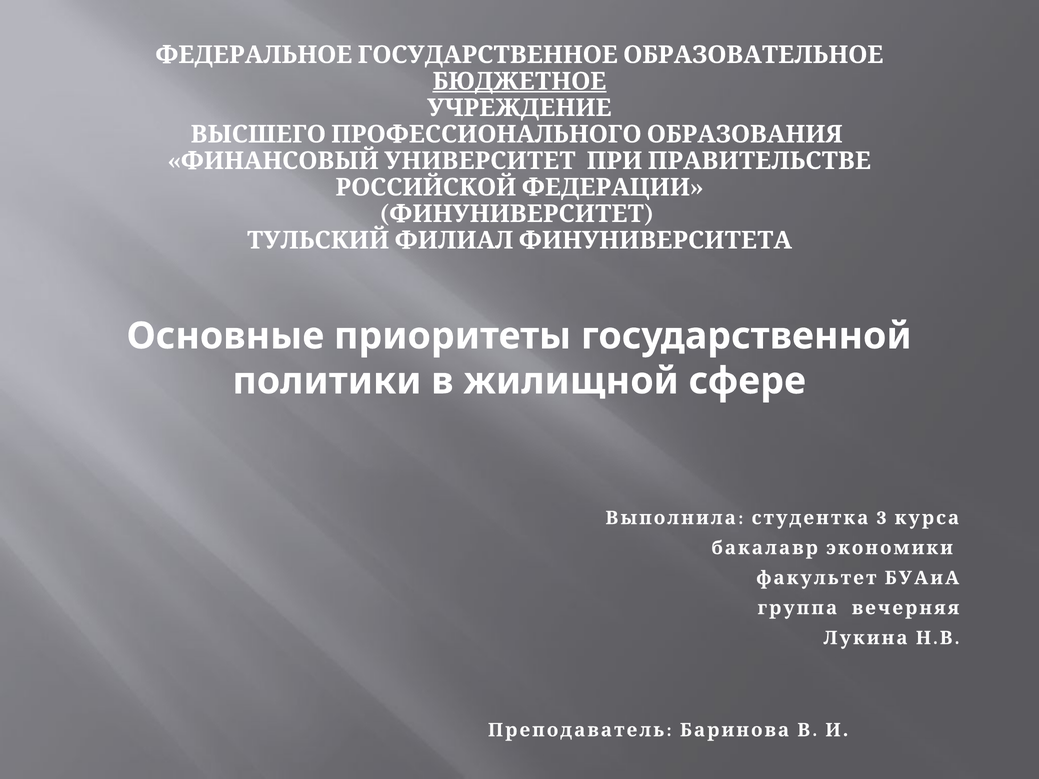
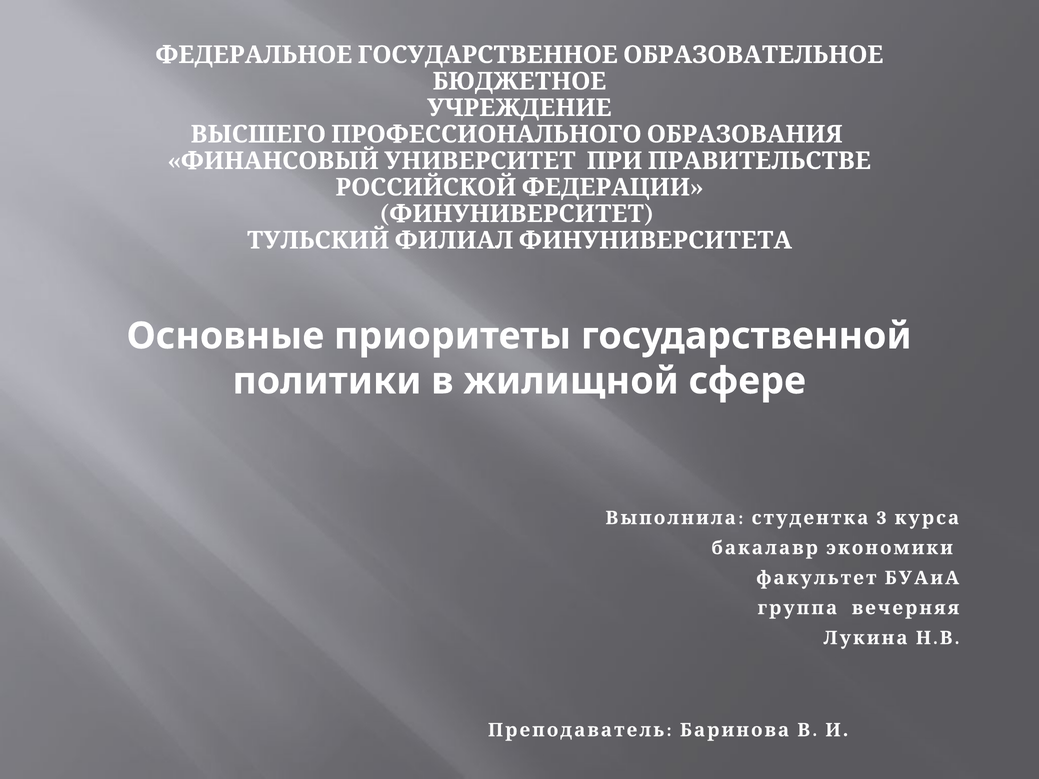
БЮДЖЕТНОЕ underline: present -> none (519, 81)
